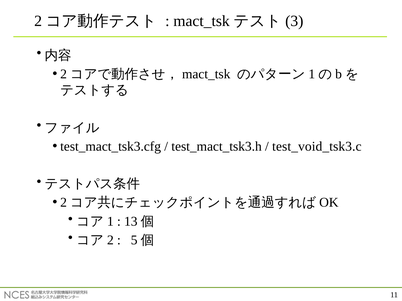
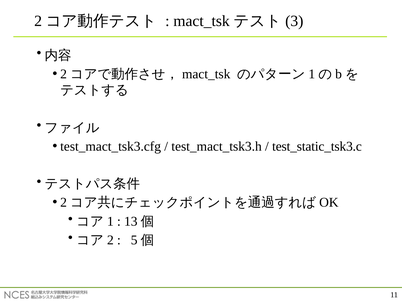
test_void_tsk3.c: test_void_tsk3.c -> test_static_tsk3.c (317, 147)
